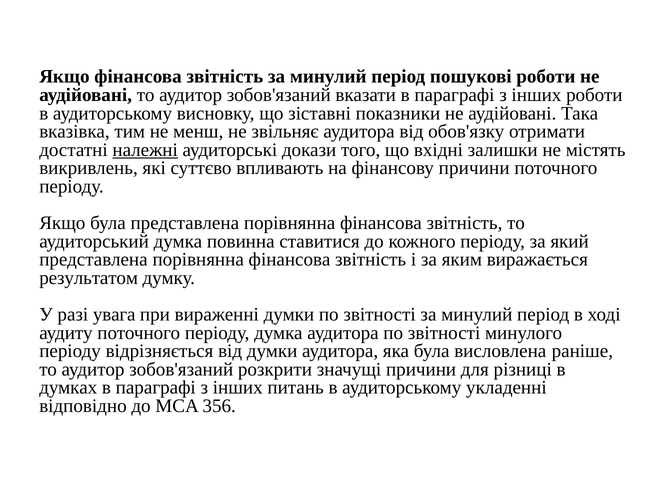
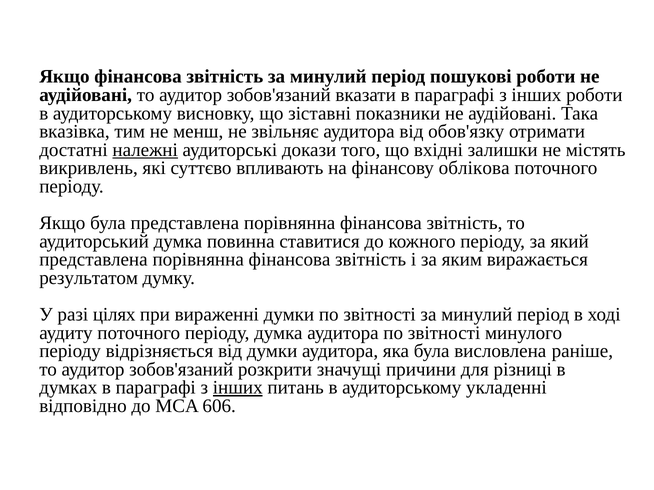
фінансову причини: причини -> облікова (474, 168)
увага: увага -> цілях (114, 315)
інших underline: none -> present (238, 388)
356: 356 -> 606 (219, 406)
